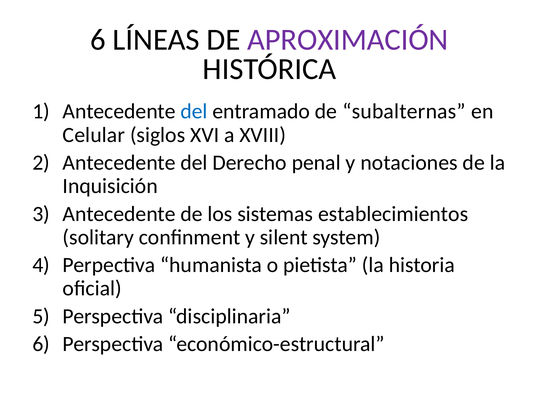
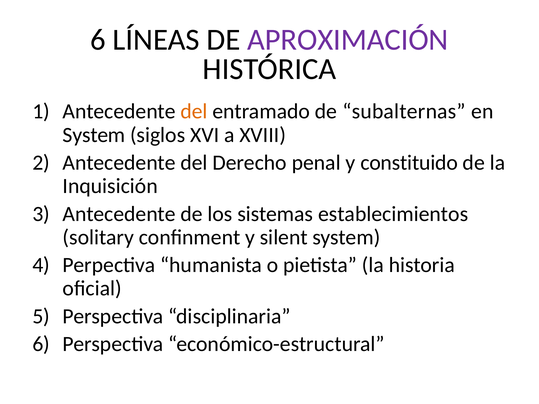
del colour: blue -> orange (194, 112)
Celular: Celular -> System (94, 135)
notaciones: notaciones -> constituido (409, 163)
